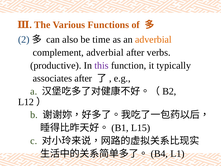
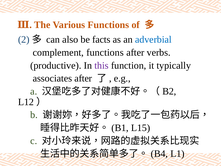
time: time -> facts (101, 40)
adverbial colour: orange -> blue (153, 40)
complement adverbial: adverbial -> functions (105, 52)
